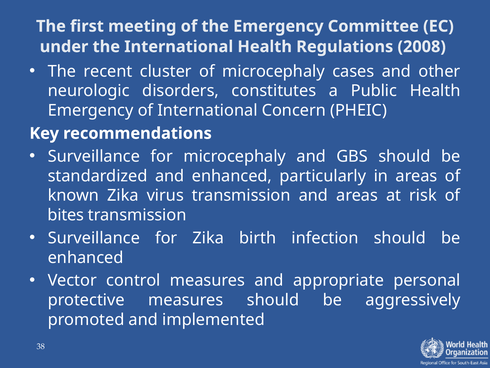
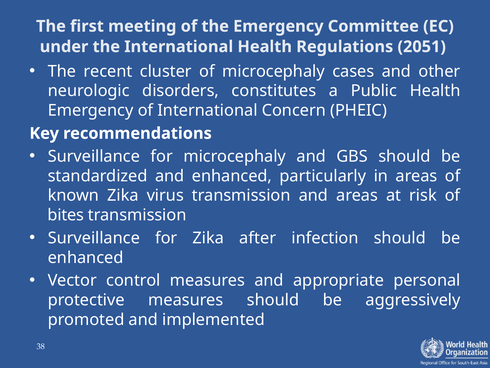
2008: 2008 -> 2051 (422, 47)
birth: birth -> after (258, 238)
